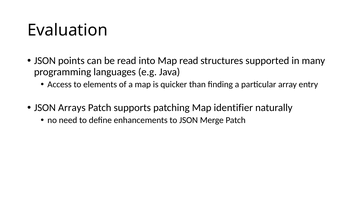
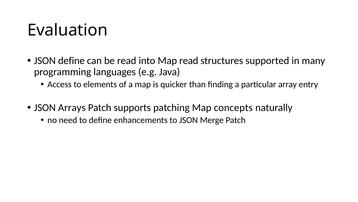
JSON points: points -> define (71, 61)
identifier: identifier -> concepts (233, 107)
